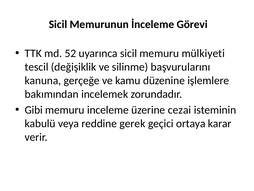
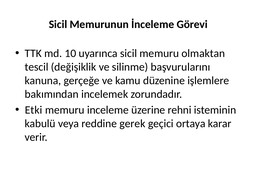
52: 52 -> 10 (70, 53)
mülkiyeti: mülkiyeti -> olmaktan (203, 53)
Gibi: Gibi -> Etki (34, 110)
cezai: cezai -> rehni (180, 110)
